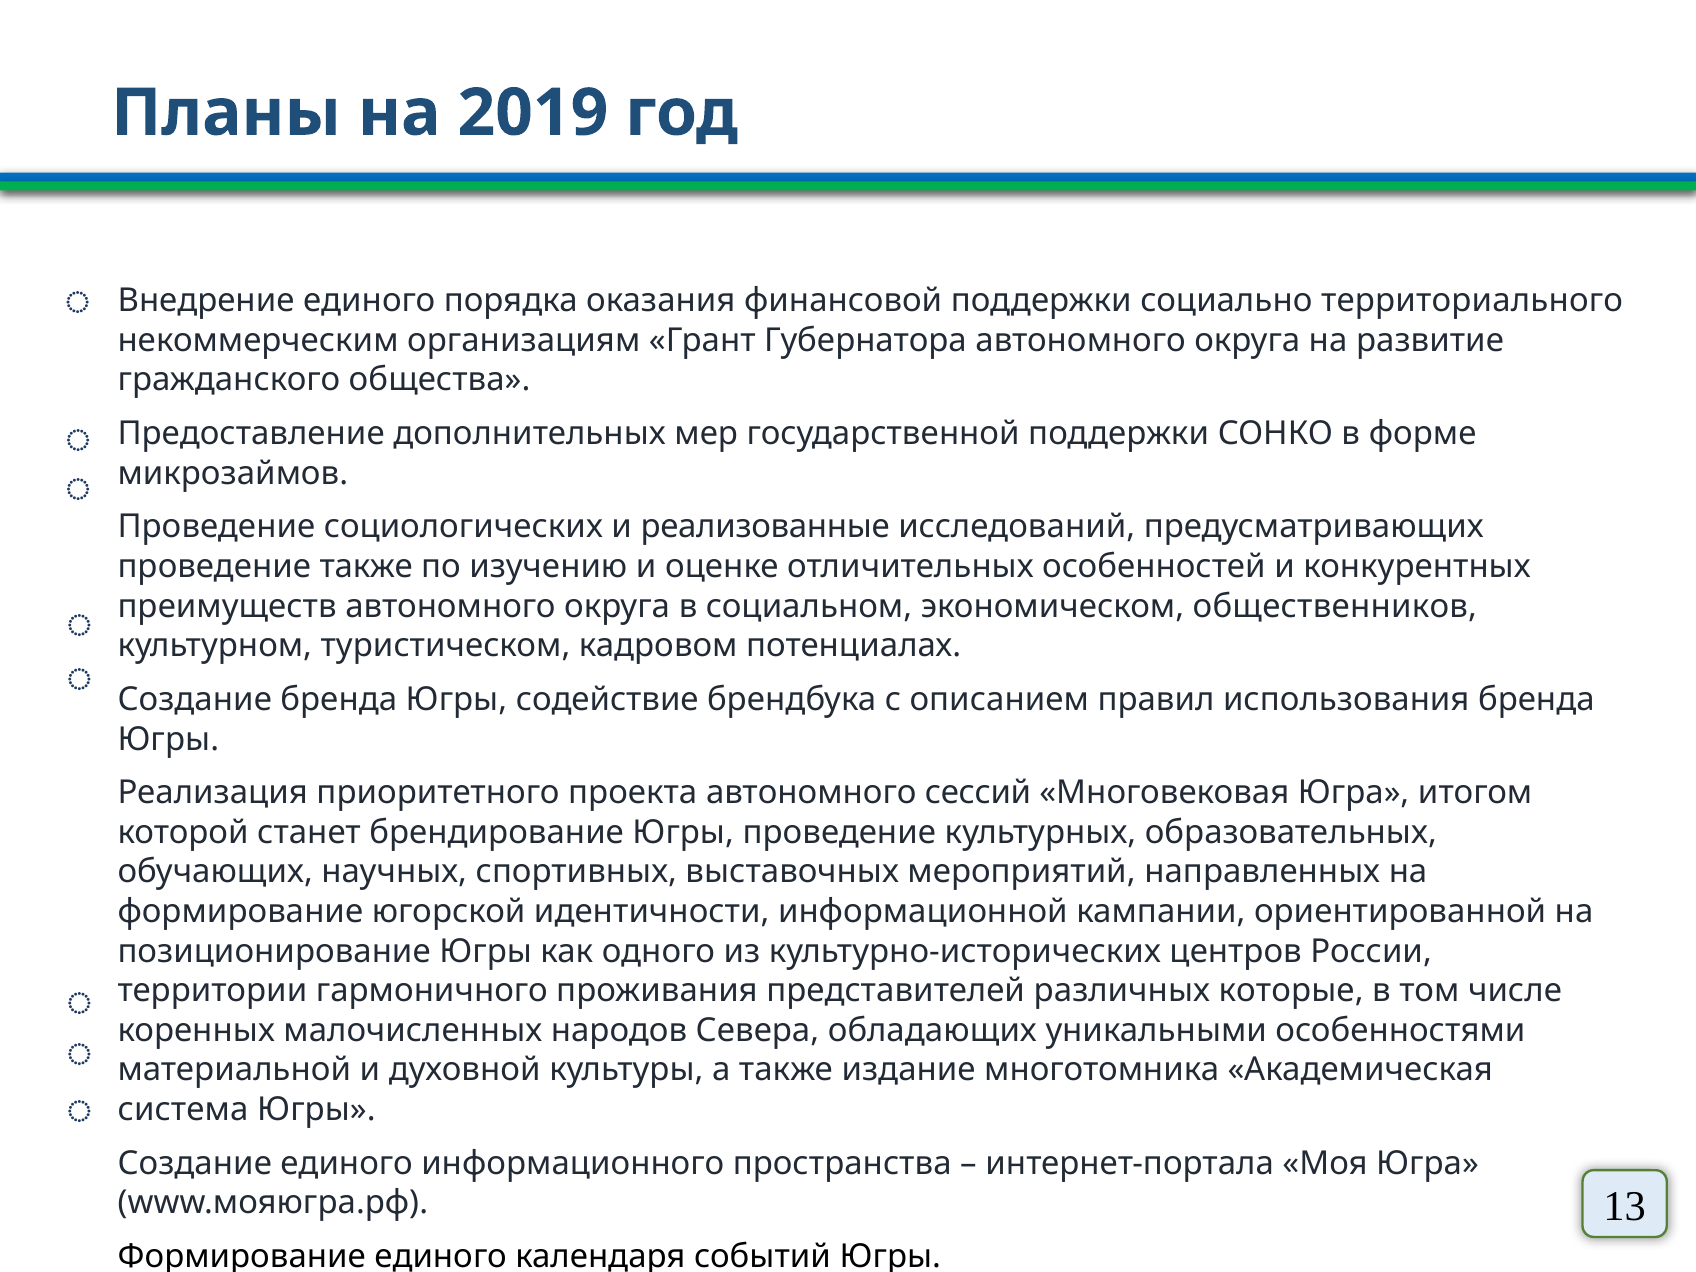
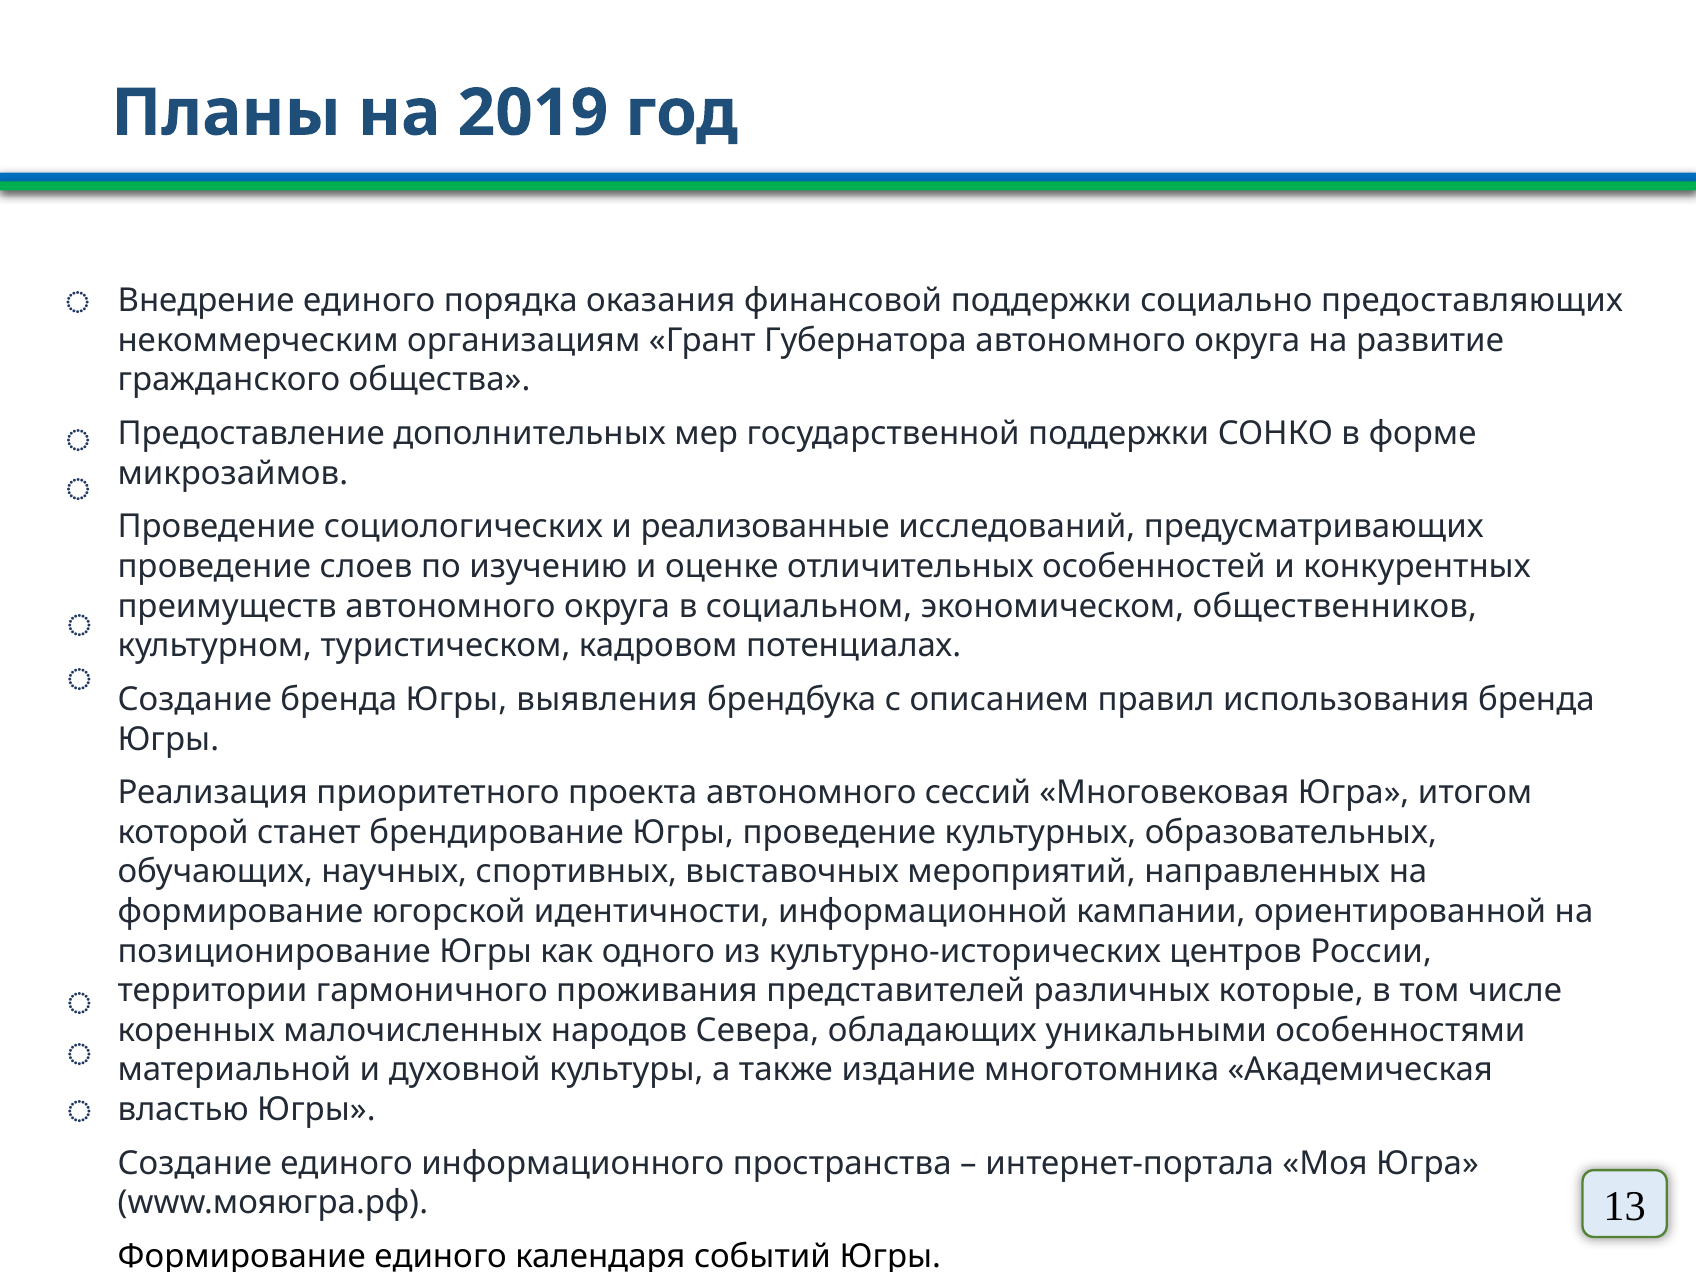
территориального: территориального -> предоставляющих (1472, 301)
проведение также: также -> слоев (366, 567)
содействие: содействие -> выявления (607, 700)
система: система -> властью (183, 1110)
